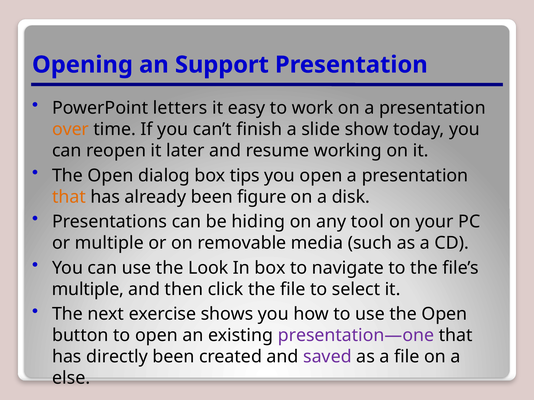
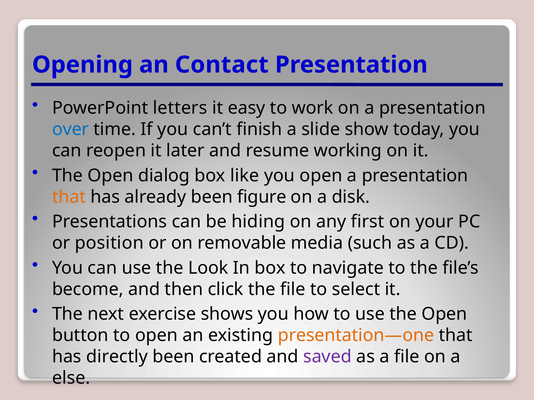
Support: Support -> Contact (222, 65)
over colour: orange -> blue (71, 129)
tips: tips -> like (245, 176)
tool: tool -> first (368, 222)
or multiple: multiple -> position (109, 243)
multiple: multiple -> become (88, 290)
presentation—one colour: purple -> orange (356, 336)
